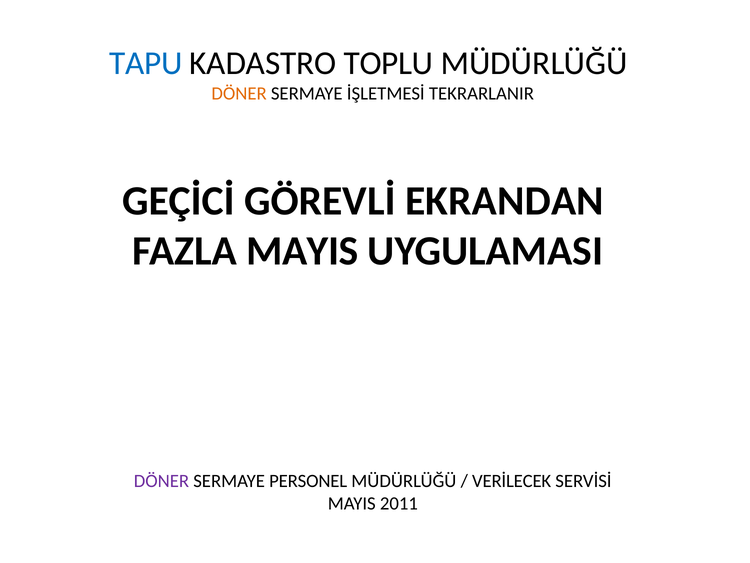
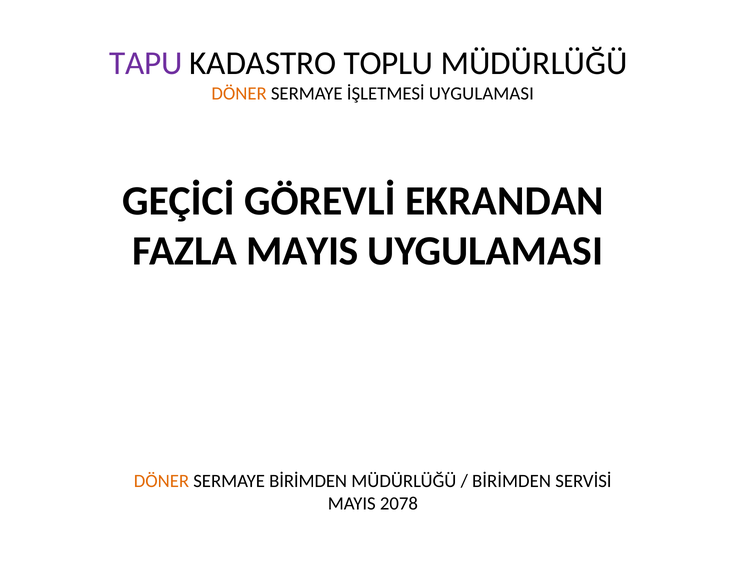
TAPU colour: blue -> purple (146, 63)
İŞLETMESİ TEKRARLANIR: TEKRARLANIR -> UYGULAMASI (481, 94)
DÖNER colour: purple -> orange (161, 481)
SERMAYE PERSONEL: PERSONEL -> BİRİMDEN (308, 481)
VERİLECEK: VERİLECEK -> BİRİMDEN (512, 481)
2011: 2011 -> 2078 (399, 503)
